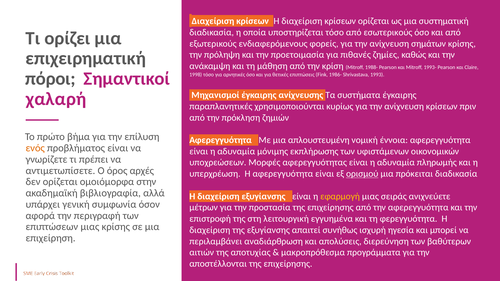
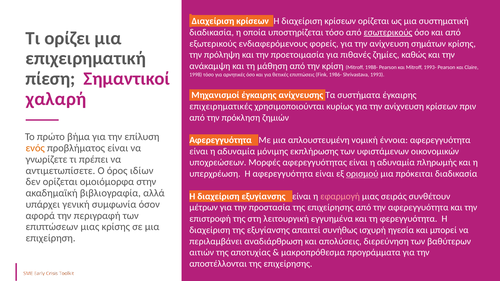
εσωτερικούς underline: none -> present (388, 32)
πόροι: πόροι -> πίεση (50, 79)
παραπλανητικές: παραπλανητικές -> επιχειρηματικές (221, 106)
αρχές: αρχές -> ιδίων (142, 171)
εφαρμογή colour: yellow -> pink (340, 196)
ανιχνεύετε: ανιχνεύετε -> συνθέτουν (430, 196)
